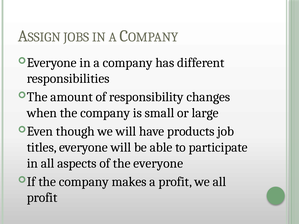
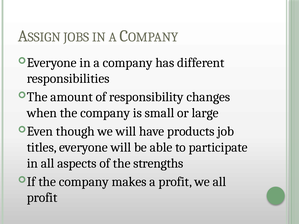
the everyone: everyone -> strengths (158, 163)
